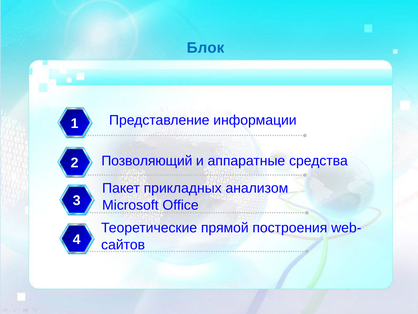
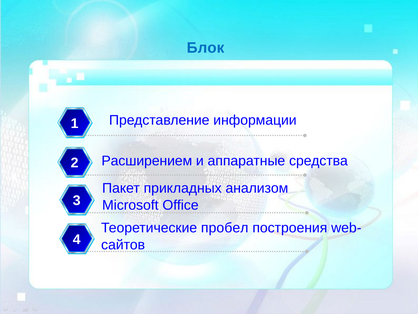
Позволяющий: Позволяющий -> Расширением (147, 160)
прямой: прямой -> пробел (225, 228)
